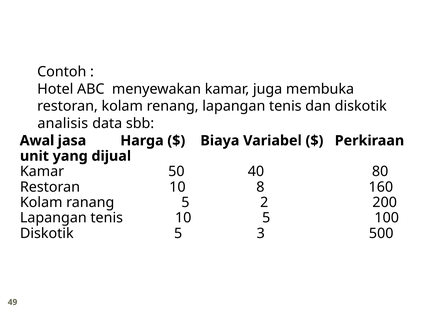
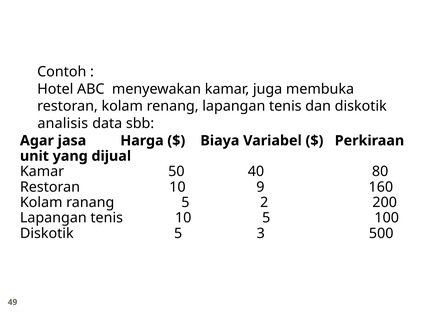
Awal: Awal -> Agar (37, 141)
8: 8 -> 9 (260, 187)
